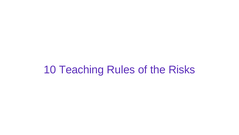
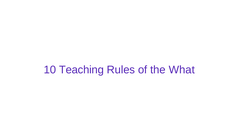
Risks: Risks -> What (182, 70)
